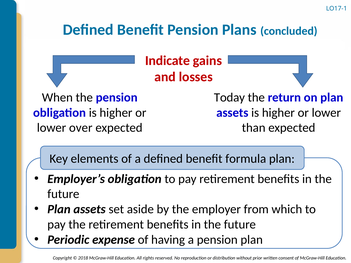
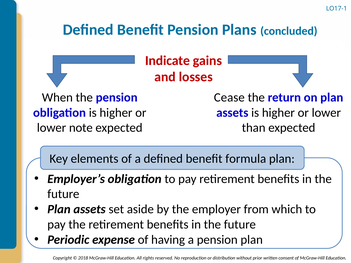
Today: Today -> Cease (229, 98)
over: over -> note (81, 128)
